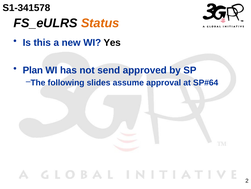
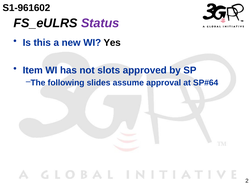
S1-341578: S1-341578 -> S1-961602 (26, 8)
Status colour: orange -> purple (100, 23)
Plan: Plan -> Item (33, 70)
send: send -> slots (109, 70)
